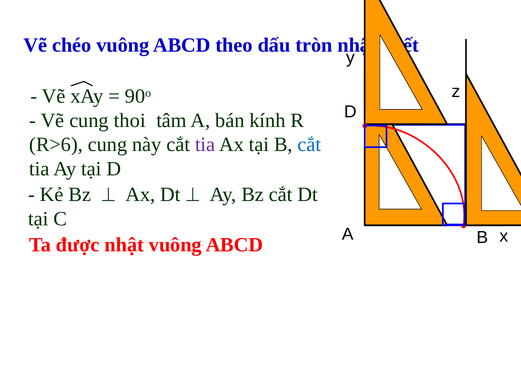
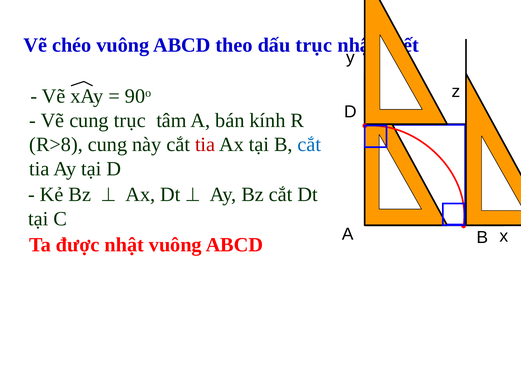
dấu tròn: tròn -> trục (314, 45)
cung thoi: thoi -> trục (130, 121)
R>6: R>6 -> R>8 (56, 145)
tia colour: purple -> red (205, 145)
